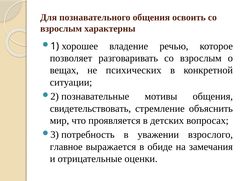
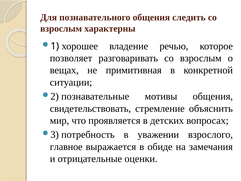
освоить: освоить -> следить (189, 17)
психических: психических -> примитивная (134, 70)
